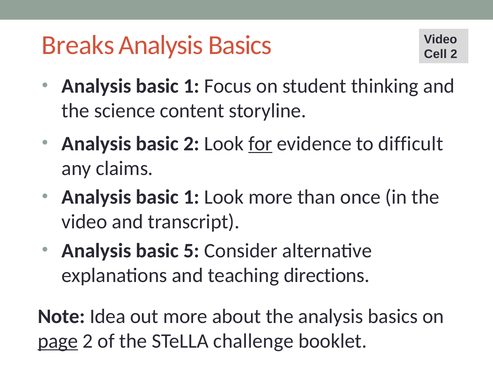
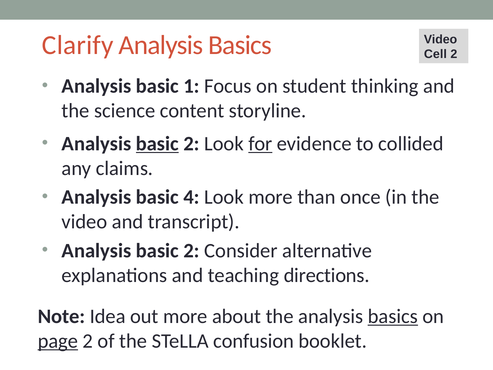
Breaks: Breaks -> Clarify (78, 45)
basic underline: none -> present (157, 144)
difficult: difficult -> collided (411, 144)
1: 1 -> 4 (191, 197)
5: 5 -> 2 (191, 250)
basics underline: none -> present (393, 316)
challenge: challenge -> confusion (254, 341)
